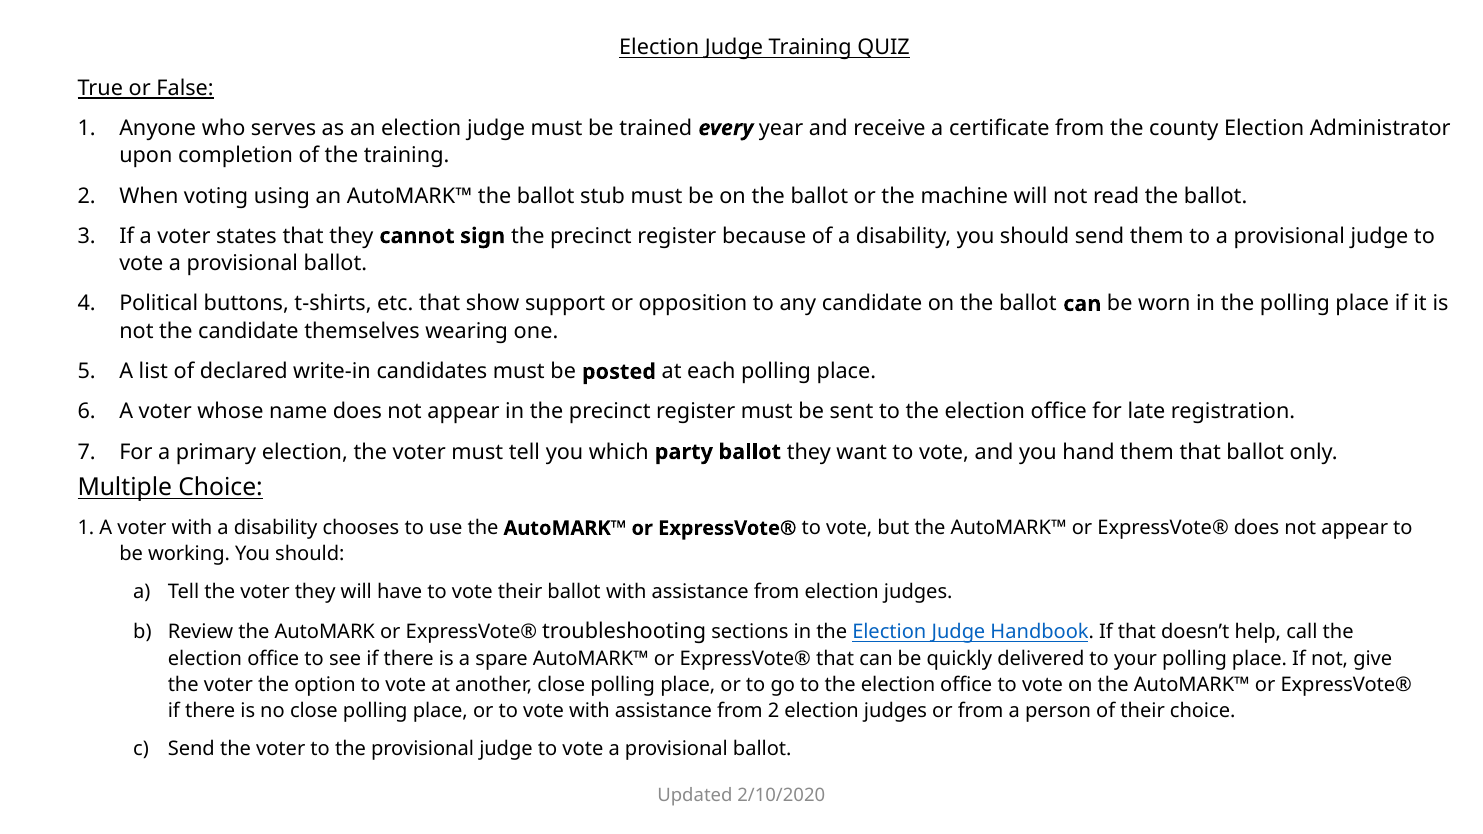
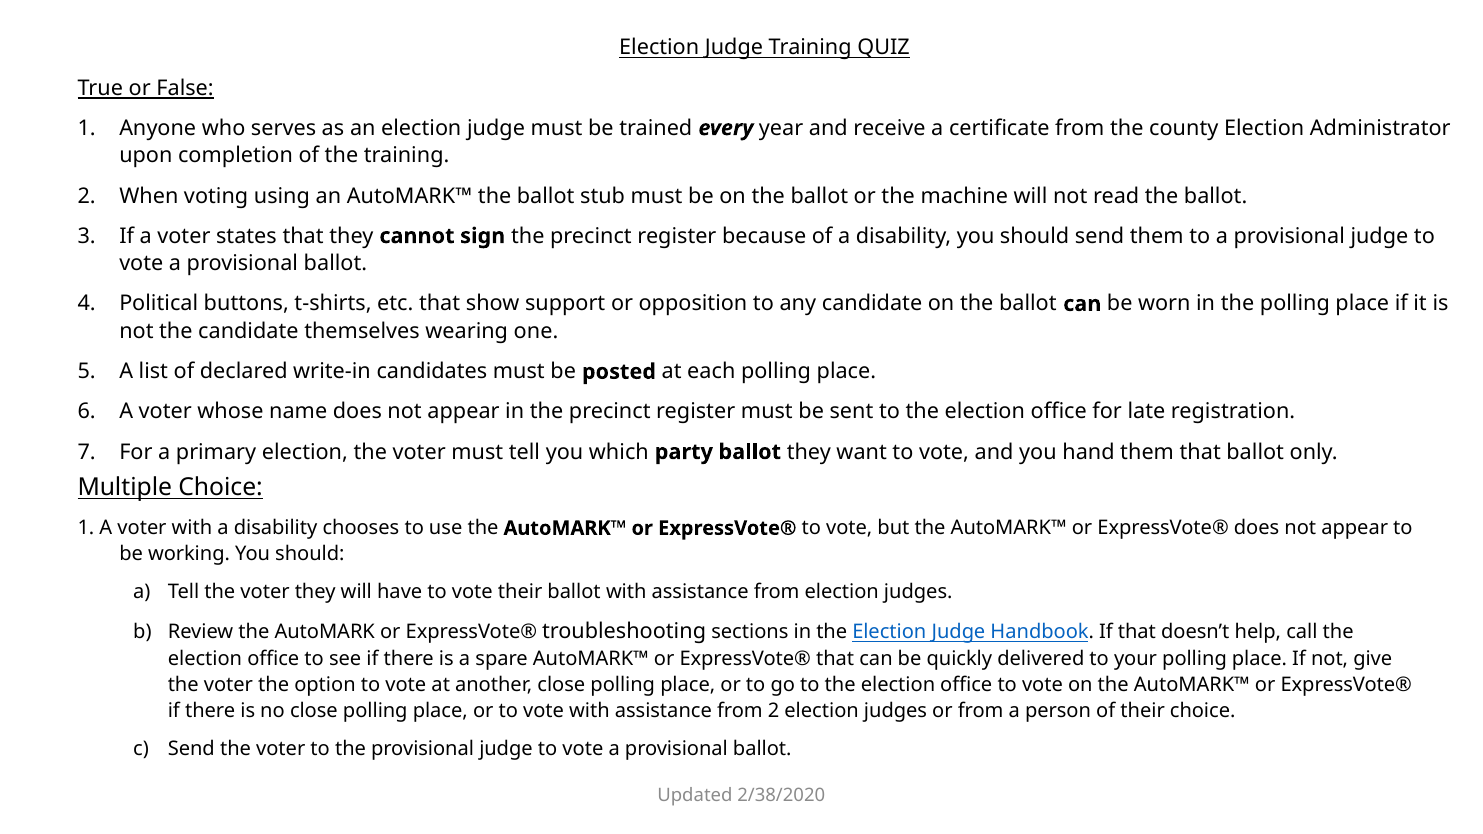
2/10/2020: 2/10/2020 -> 2/38/2020 (781, 795)
